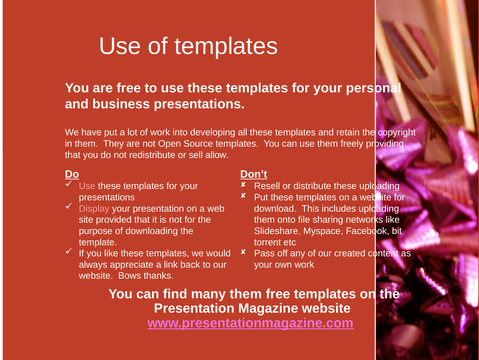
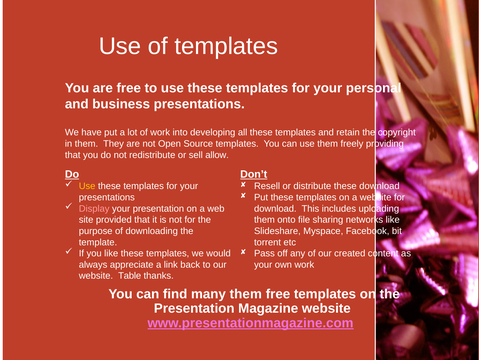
Use colour: pink -> yellow (87, 186)
these uploading: uploading -> download (379, 186)
Bows: Bows -> Table (130, 275)
